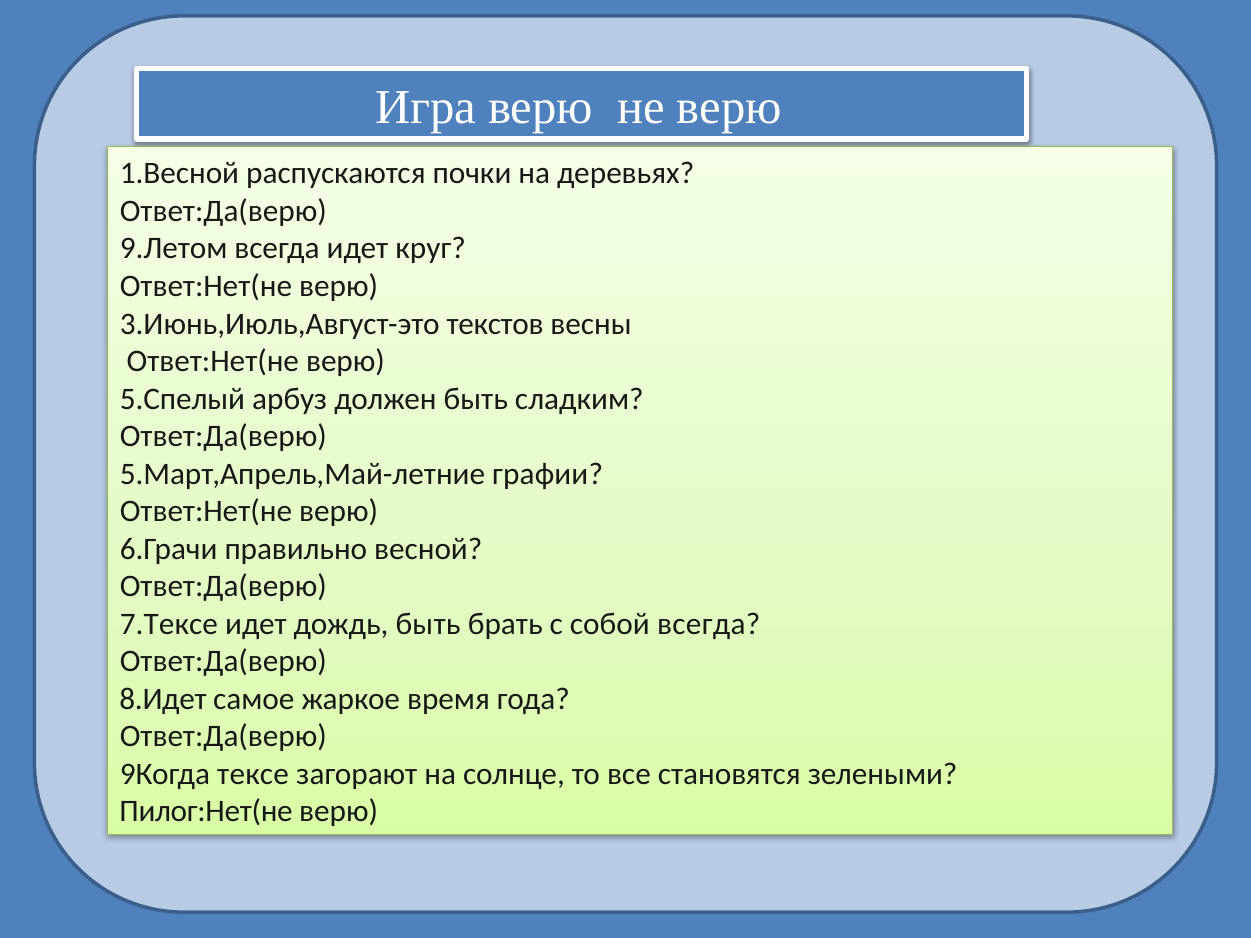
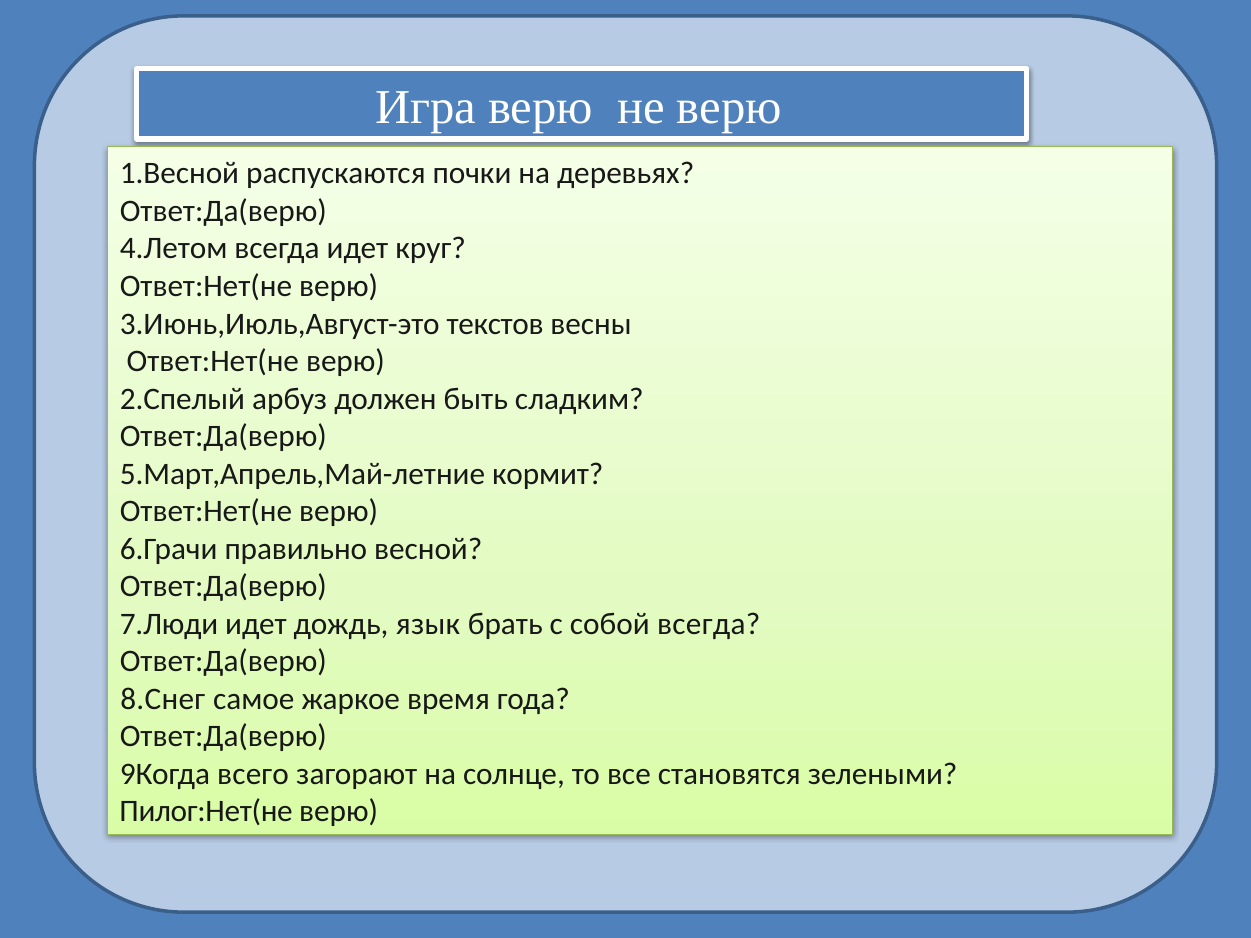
9.Летом: 9.Летом -> 4.Летом (174, 249)
5.Спелый: 5.Спелый -> 2.Спелый (182, 399)
графии: графии -> кормит (548, 474)
7.Тексе: 7.Тексе -> 7.Люди (169, 624)
дождь быть: быть -> язык (428, 624)
8.Идет: 8.Идет -> 8.Снег (163, 699)
тексе: тексе -> всего (253, 774)
